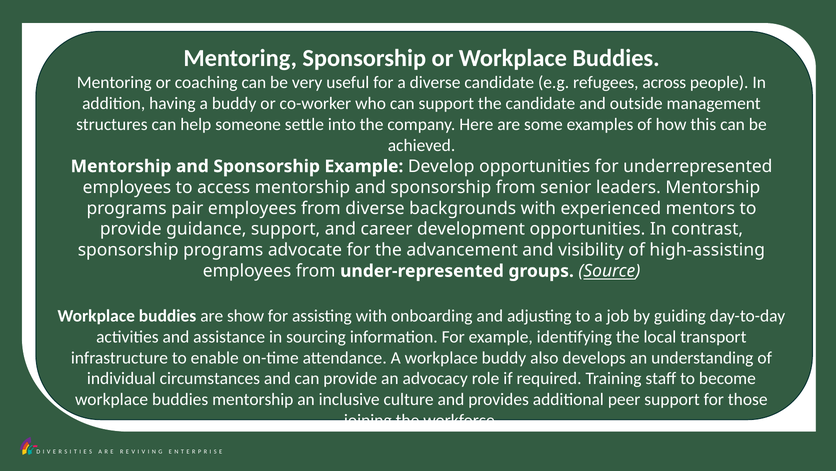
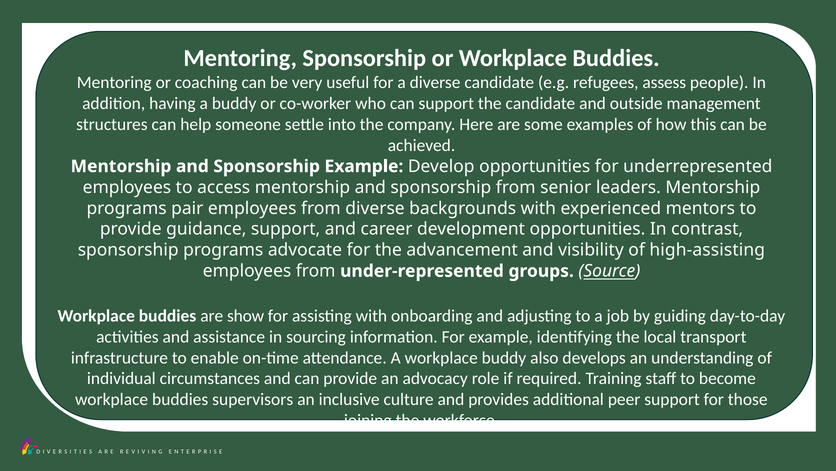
across: across -> assess (664, 82)
buddies mentorship: mentorship -> supervisors (253, 399)
